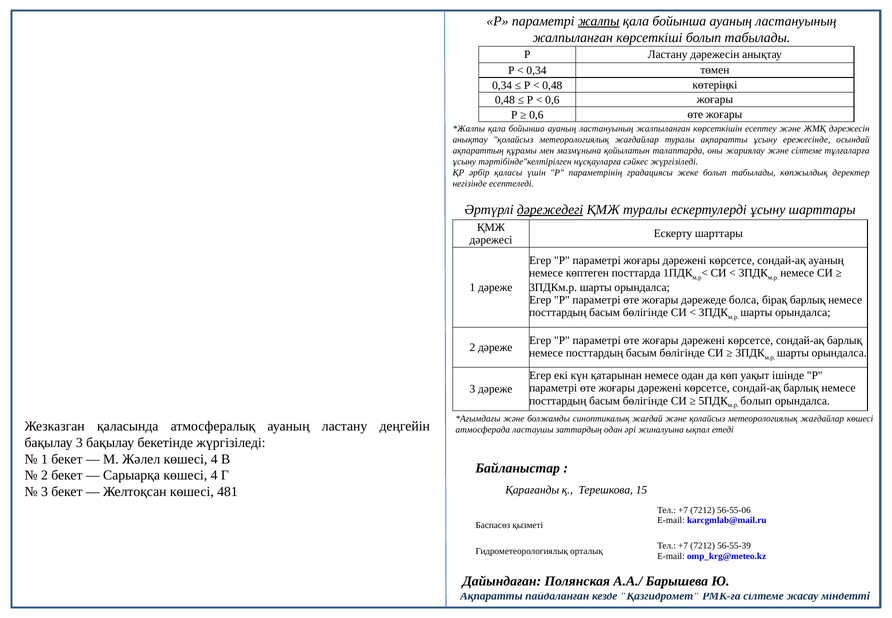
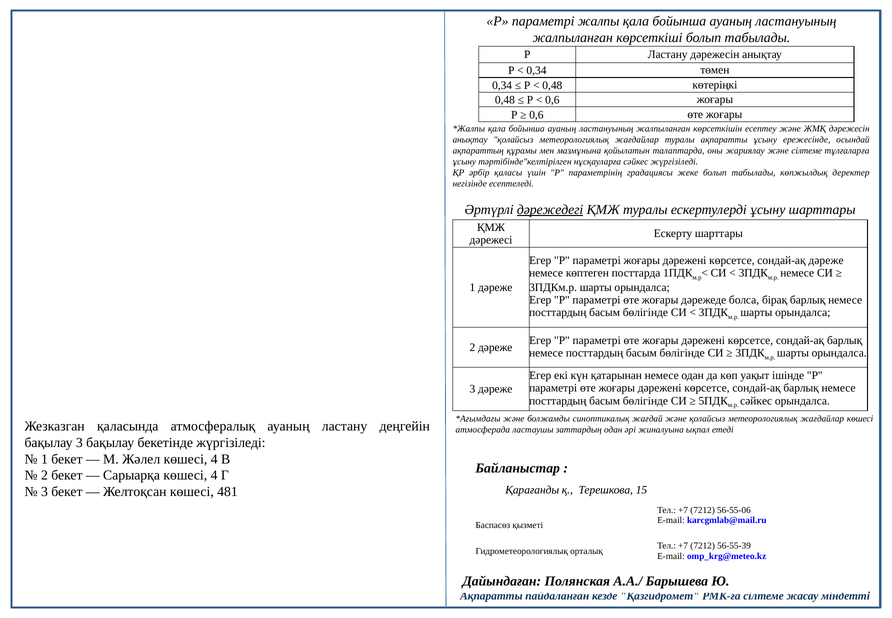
жалпы underline: present -> none (599, 21)
сондай-ақ ауаның: ауаның -> дәреже (826, 260)
болып: болып -> сәйкес (756, 400)
